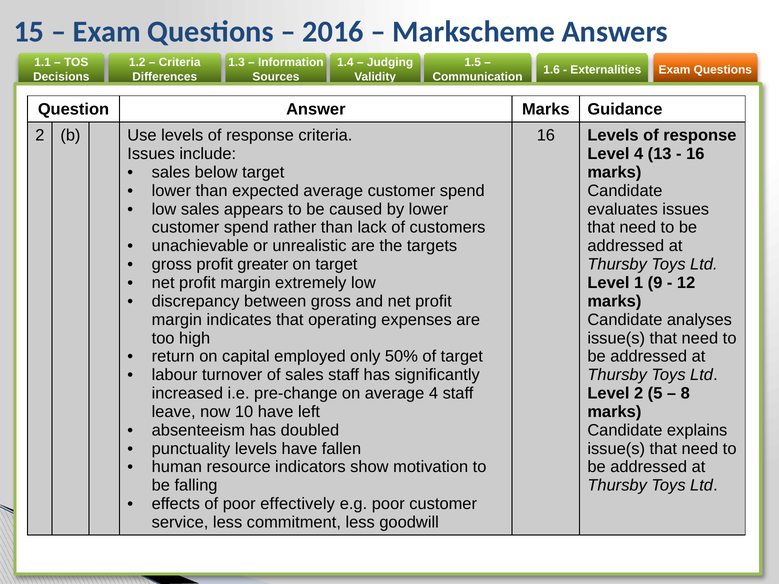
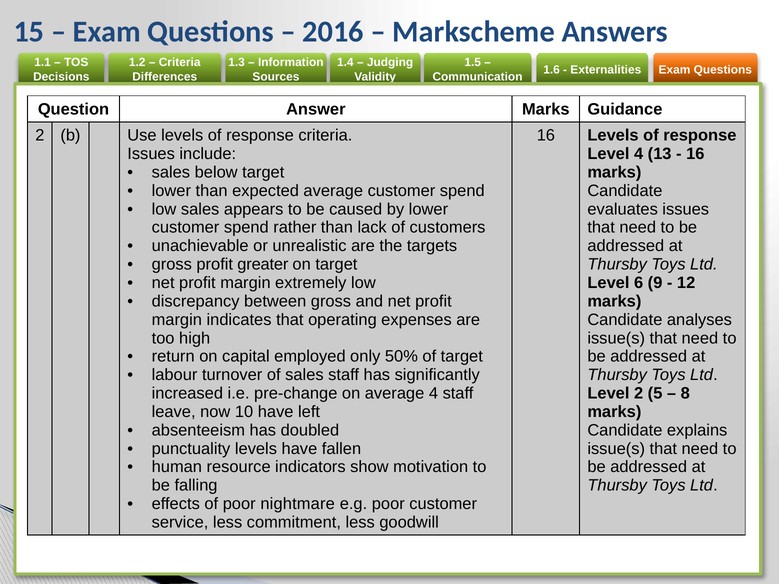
1: 1 -> 6 (639, 283)
effectively: effectively -> nightmare (298, 504)
